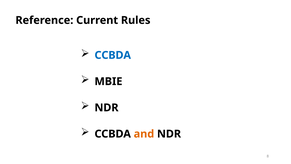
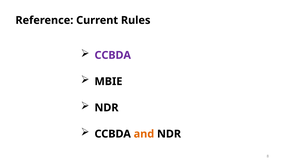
CCBDA colour: blue -> purple (113, 55)
